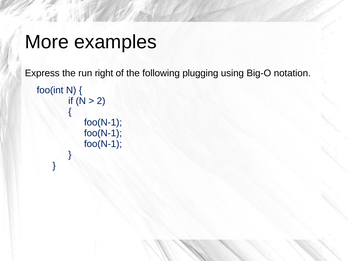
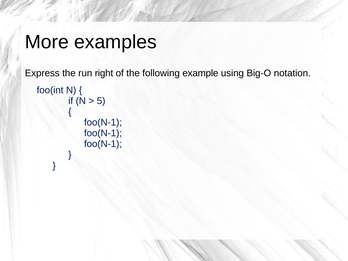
plugging: plugging -> example (200, 73)
2: 2 -> 5 (101, 101)
